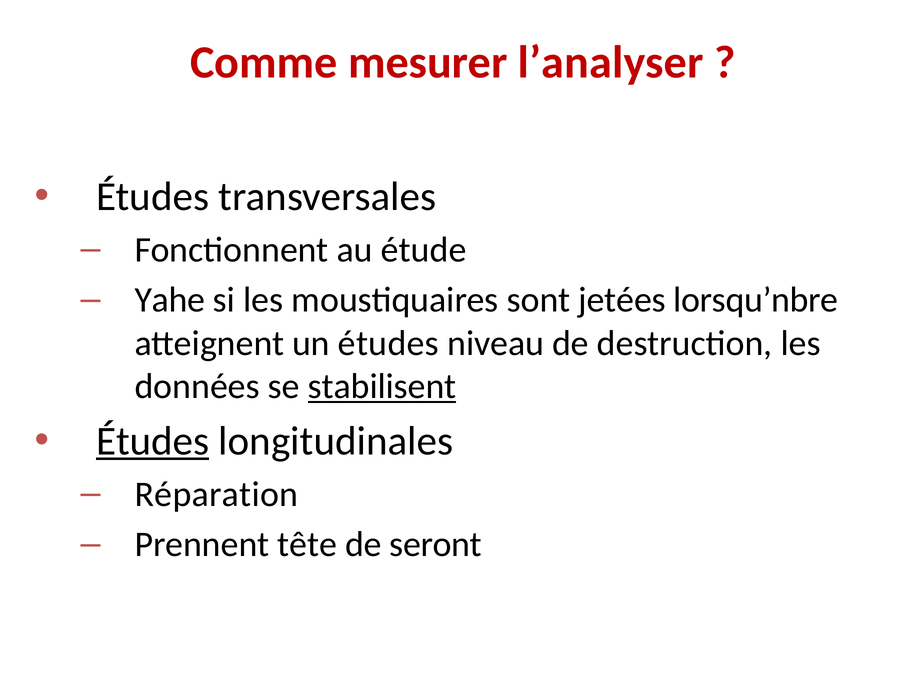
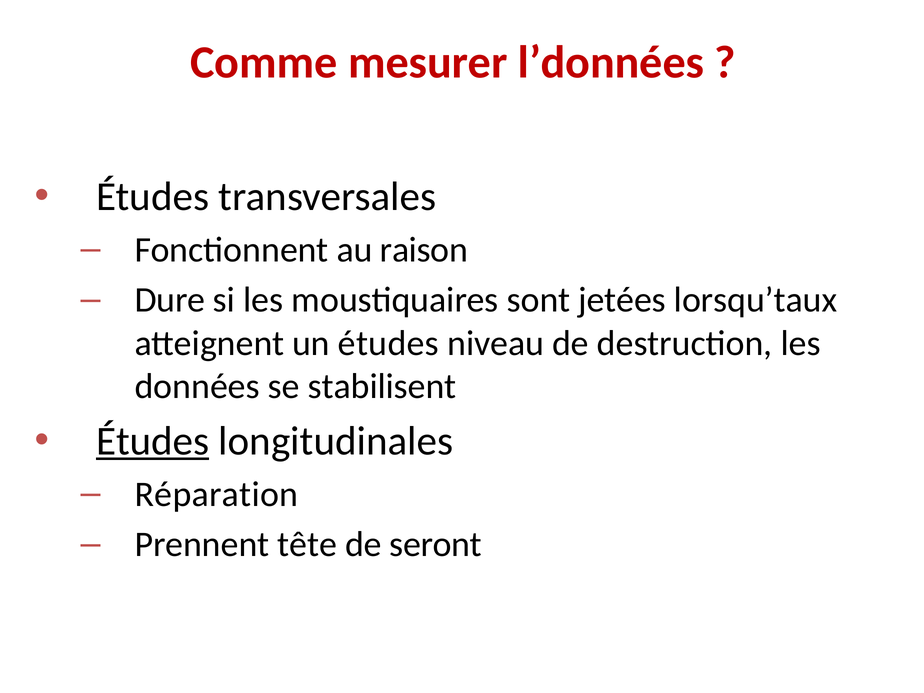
l’analyser: l’analyser -> l’données (611, 62)
étude: étude -> raison (424, 250)
Yahe: Yahe -> Dure (170, 300)
lorsqu’nbre: lorsqu’nbre -> lorsqu’taux (756, 300)
stabilisent underline: present -> none (382, 386)
